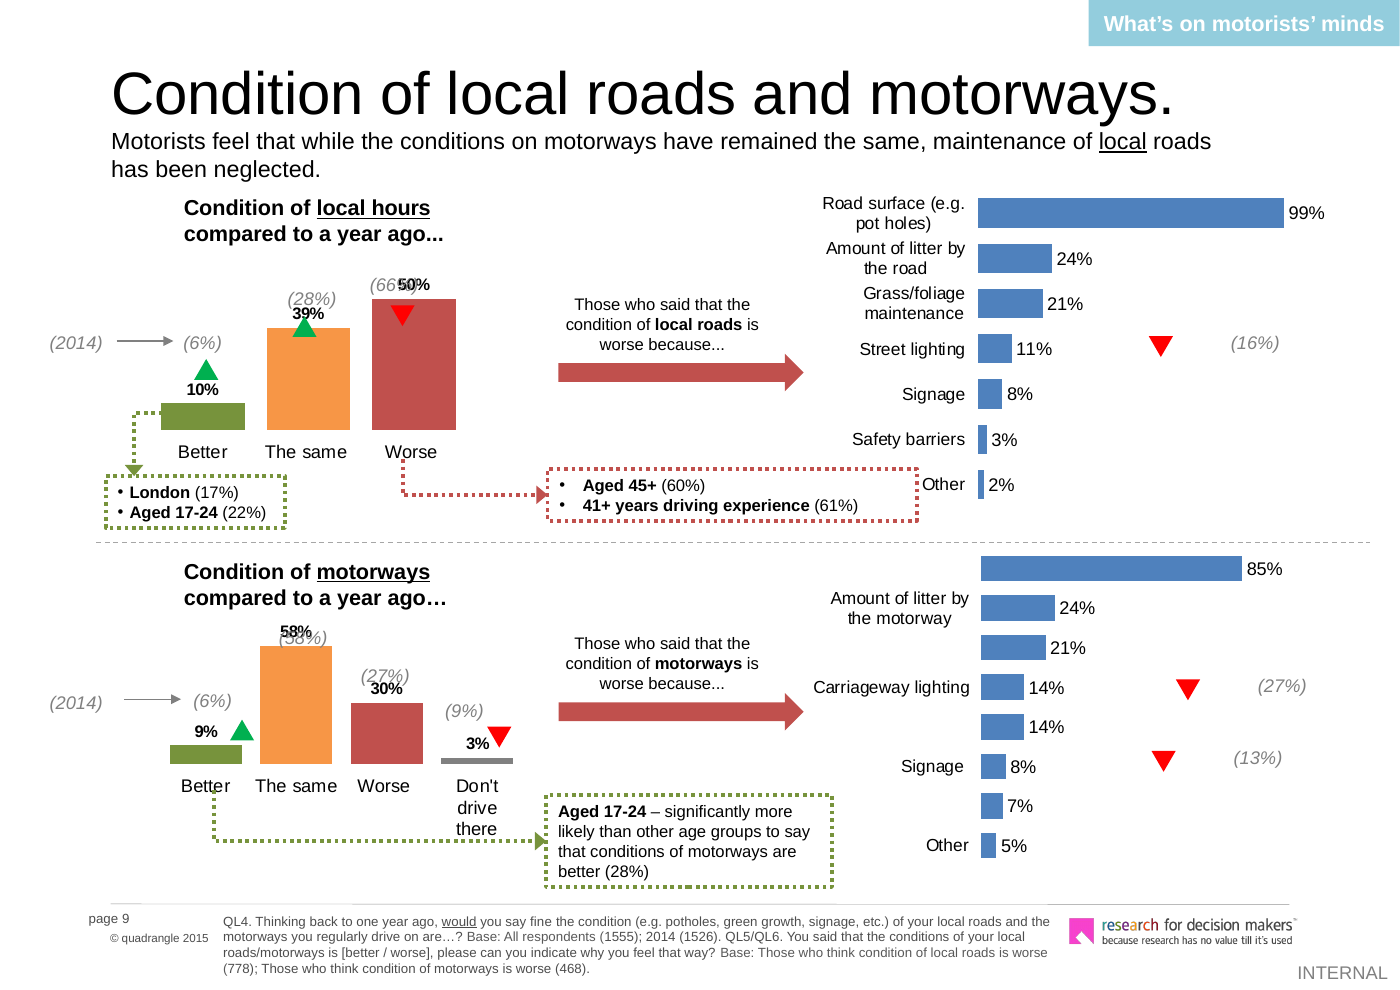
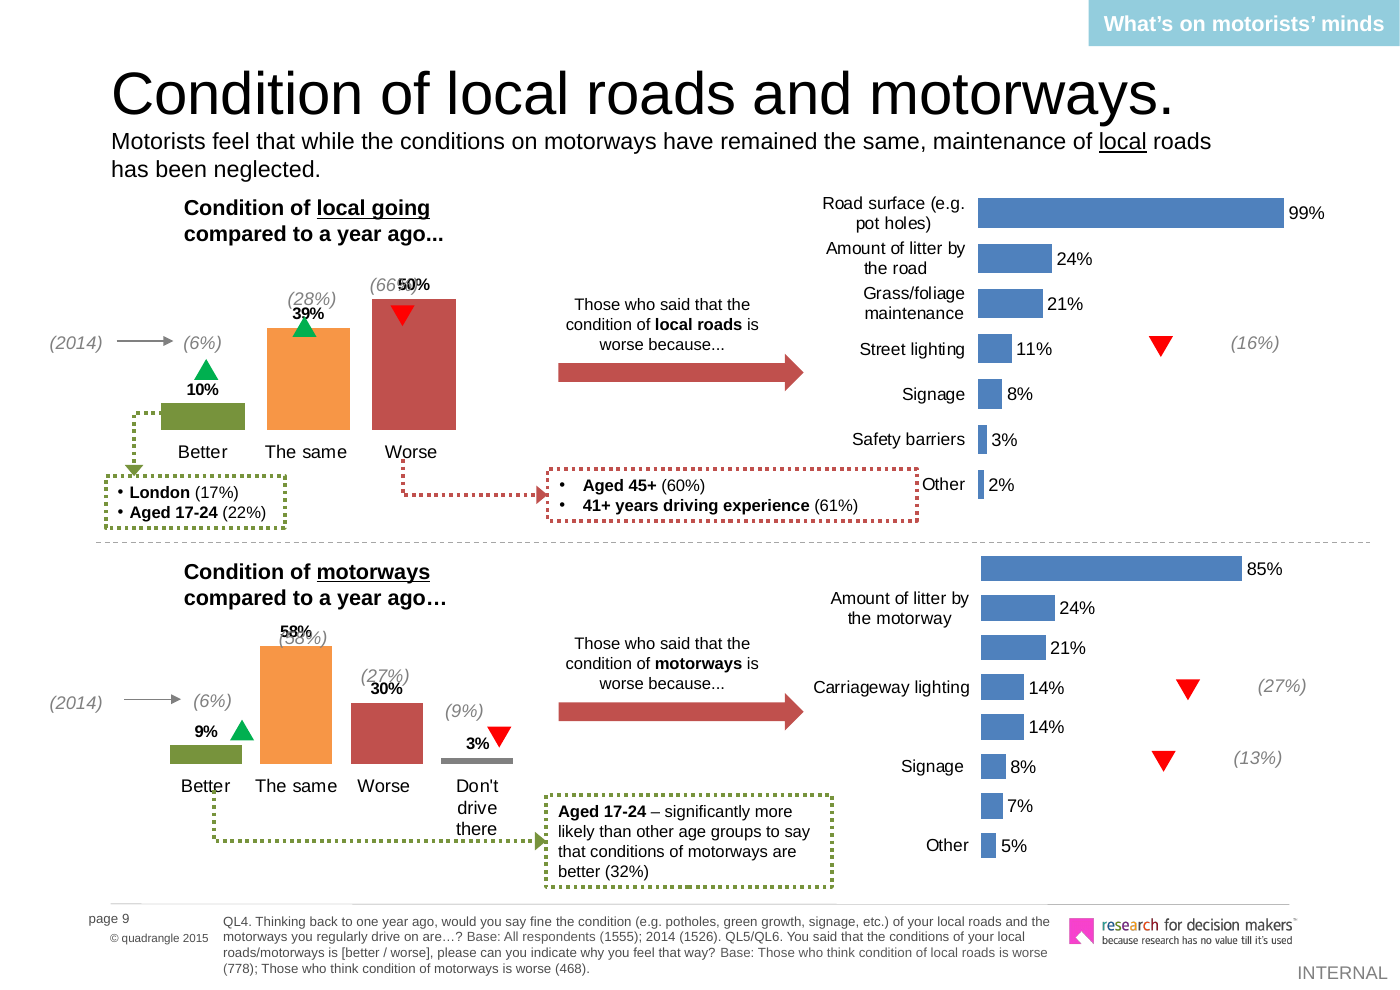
hours: hours -> going (401, 209)
better 28%: 28% -> 32% (627, 873)
would underline: present -> none (459, 922)
